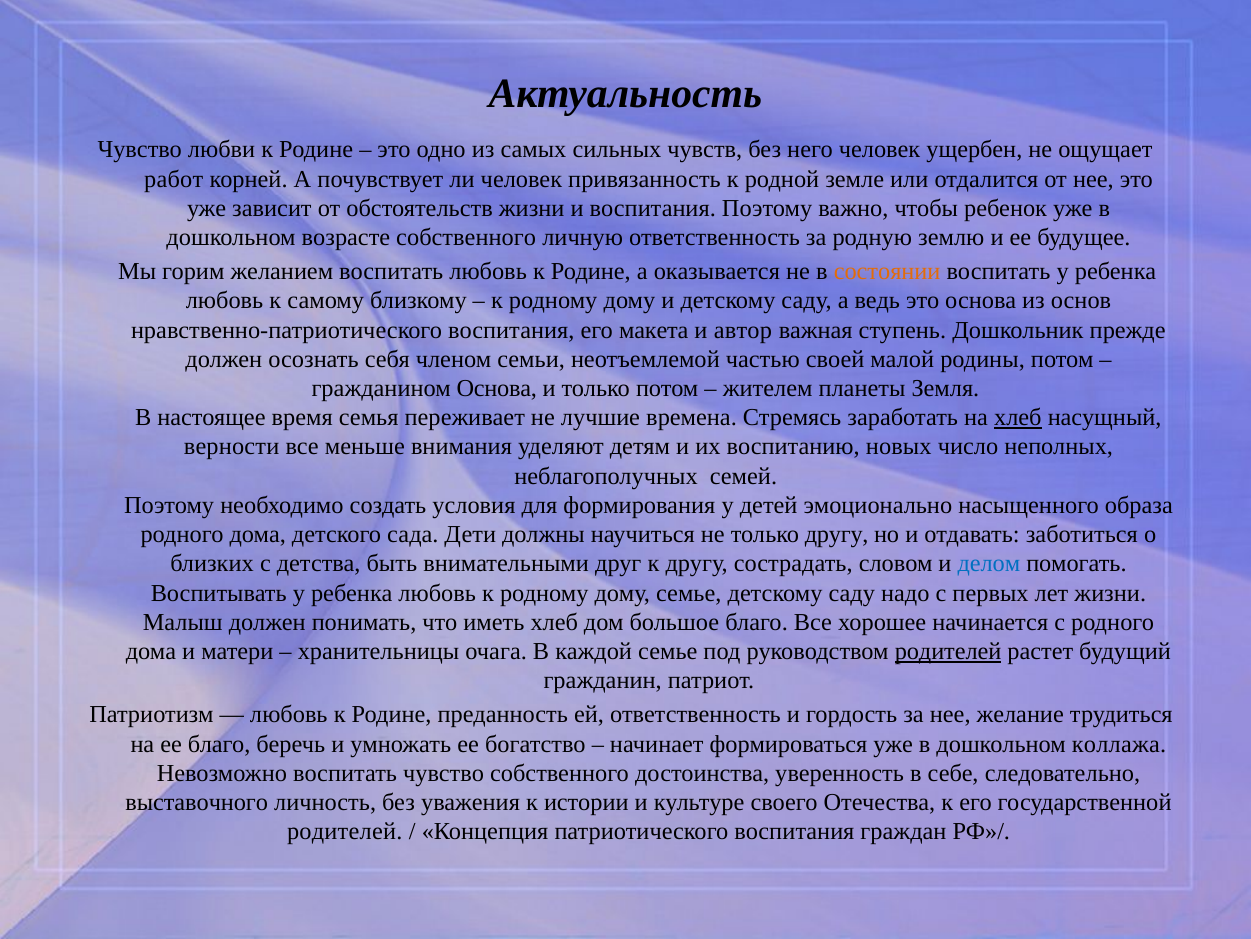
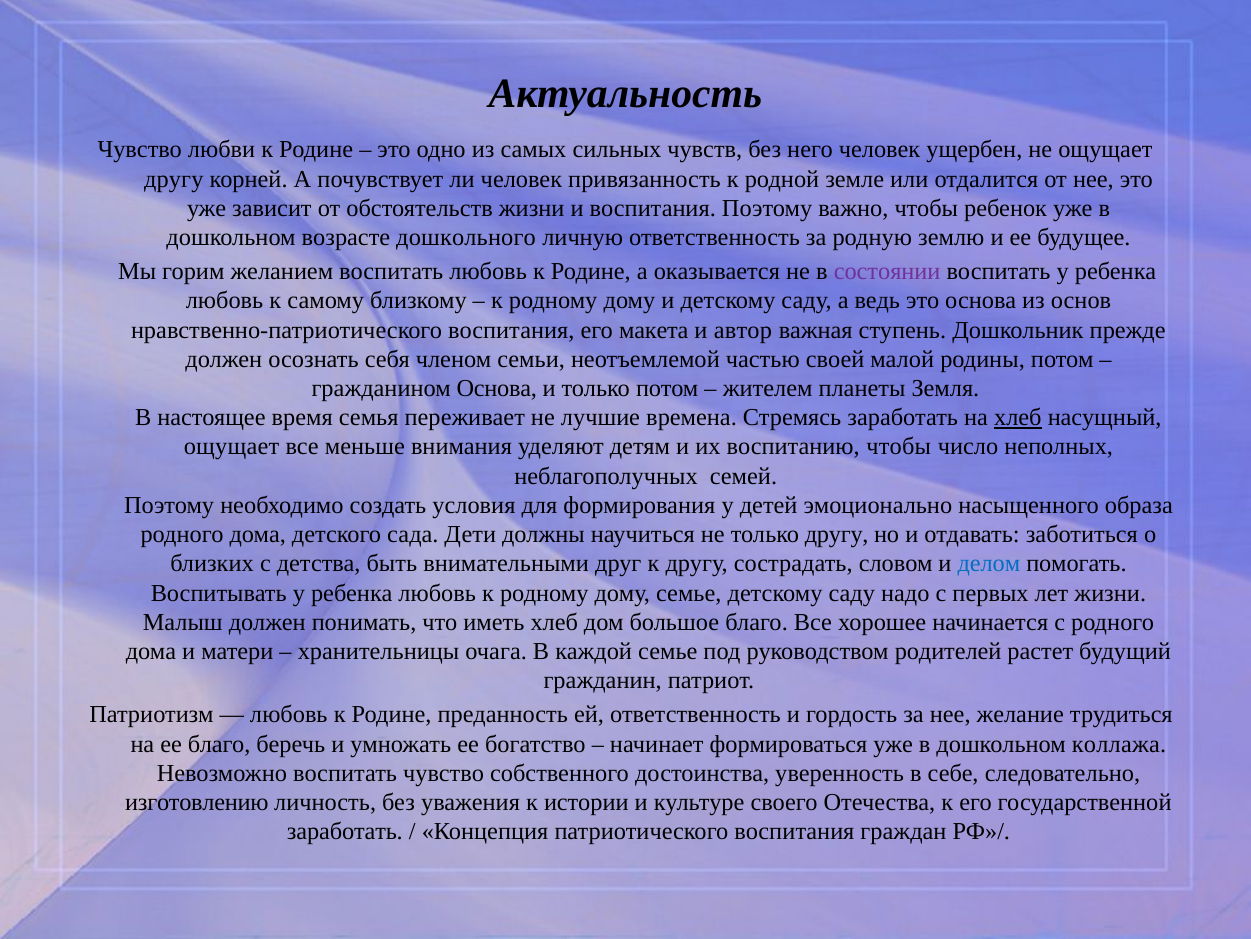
работ: работ -> другу (174, 179)
возрасте собственного: собственного -> дошкольного (466, 237)
состоянии colour: orange -> purple (887, 271)
верности: верности -> ощущает (232, 447)
воспитанию новых: новых -> чтобы (899, 447)
родителей underline: present -> none (948, 651)
выставочного: выставочного -> изготовлению (197, 802)
родителей: родителей -> заработать (345, 831)
